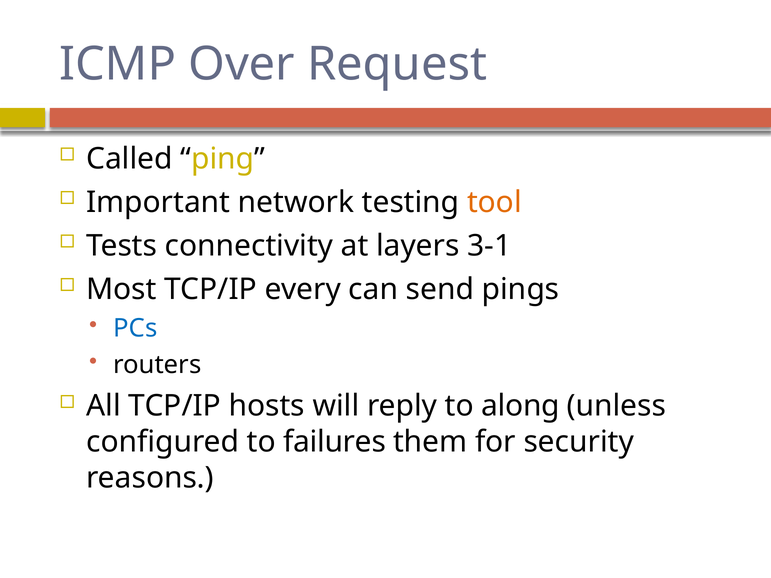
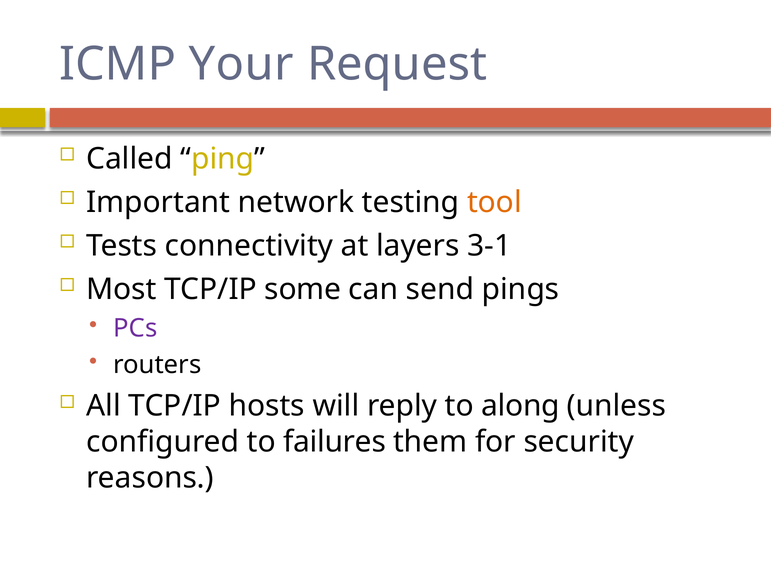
Over: Over -> Your (241, 64)
every: every -> some (303, 289)
PCs colour: blue -> purple (135, 328)
